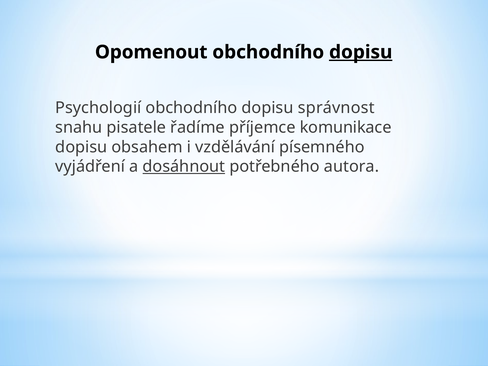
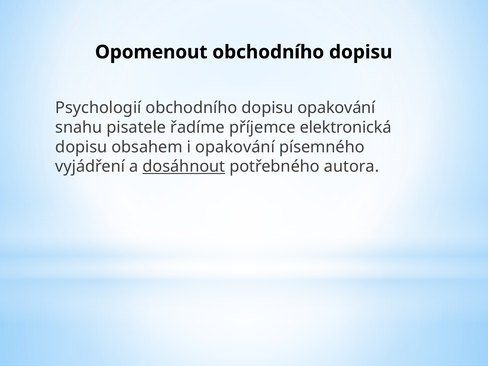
dopisu underline: present -> none (361, 52)
dopisu správnost: správnost -> opakování (336, 108)
komunikace: komunikace -> elektronická (346, 127)
i vzdělávání: vzdělávání -> opakování (235, 147)
